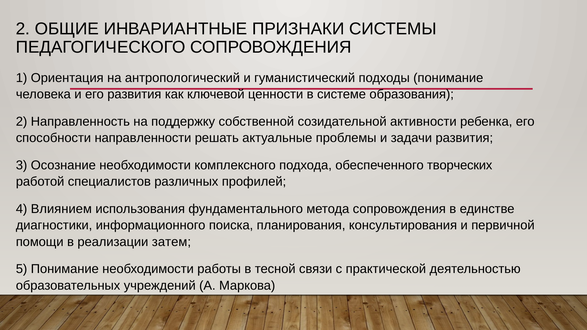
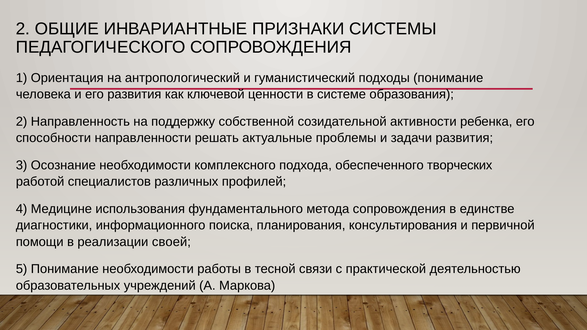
Влиянием: Влиянием -> Медицине (61, 209)
затем: затем -> своей (171, 242)
